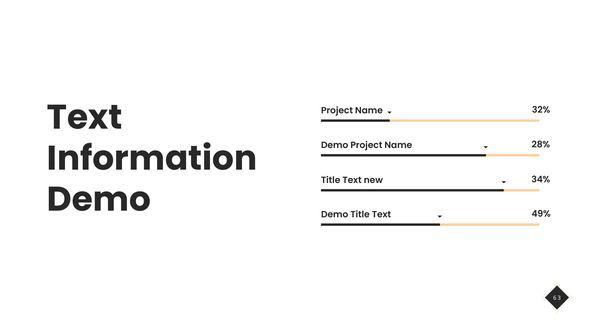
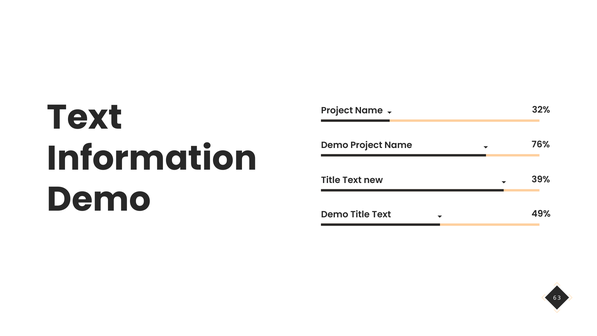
28%: 28% -> 76% (541, 144)
34%: 34% -> 39% (541, 179)
